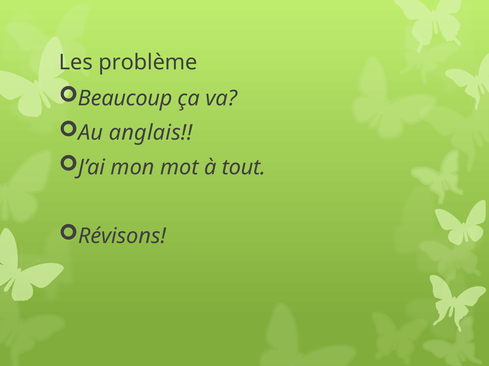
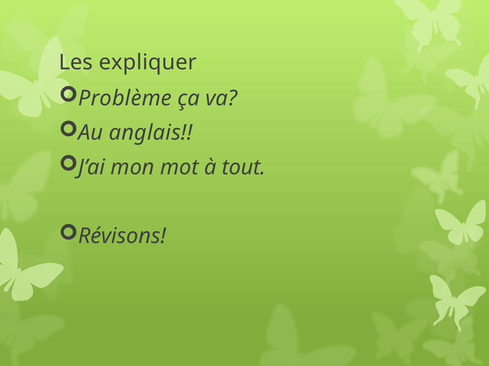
problème: problème -> expliquer (148, 62)
Beaucoup: Beaucoup -> Problème (125, 99)
